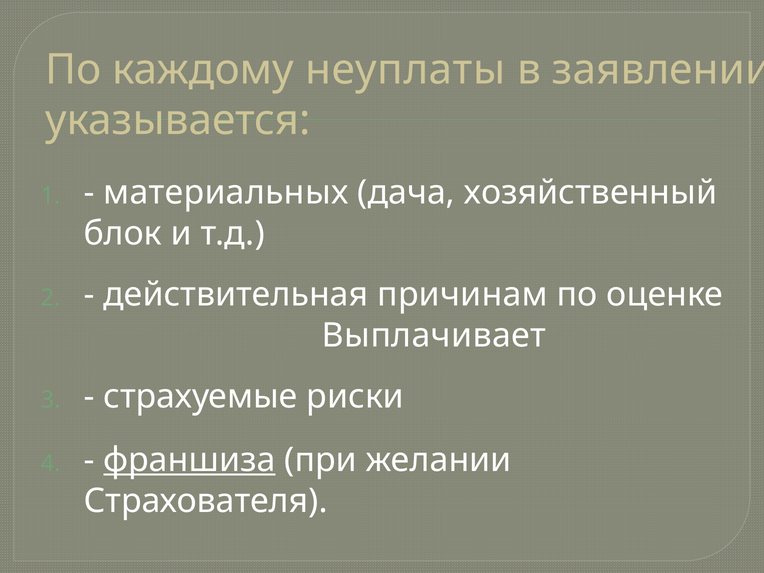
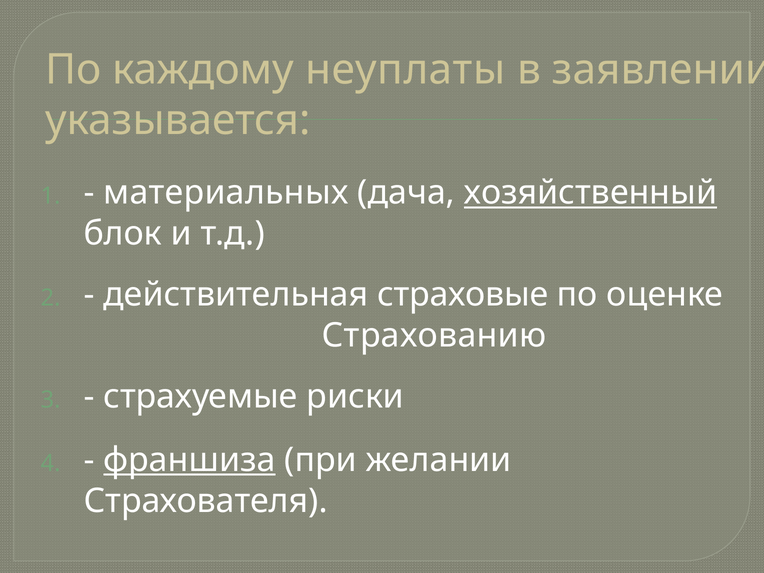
хозяйственный underline: none -> present (591, 193)
причинам: причинам -> страховые (463, 295)
Выплачивает: Выплачивает -> Страхованию (434, 335)
